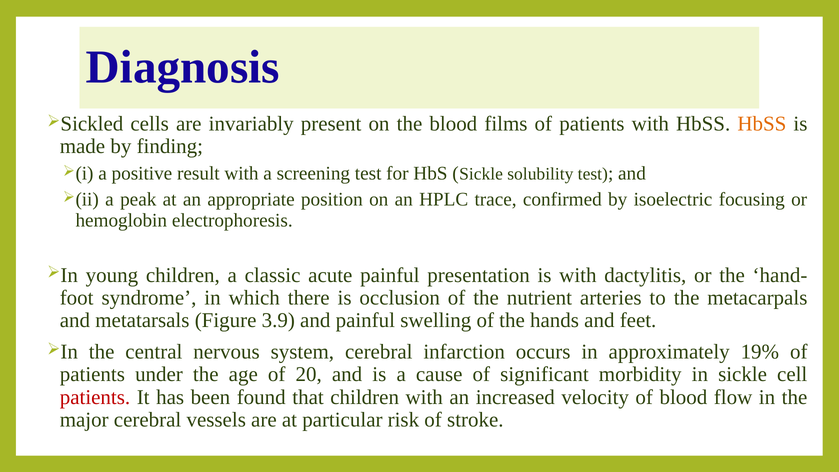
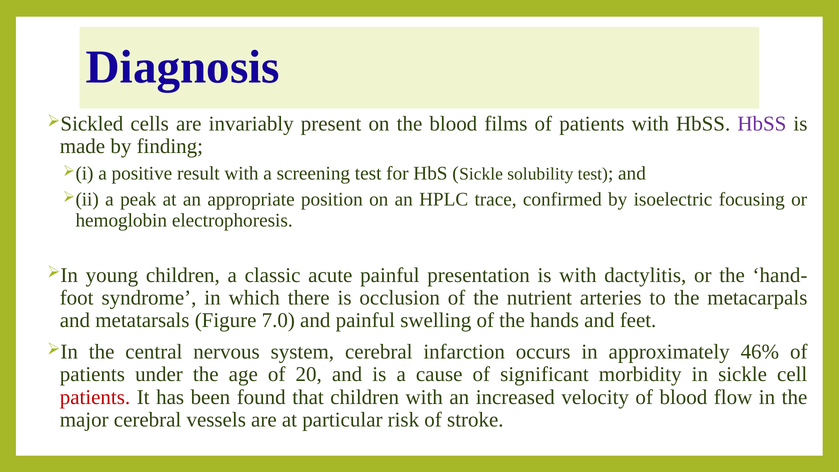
HbSS colour: orange -> purple (762, 124)
3.9: 3.9 -> 7.0 (278, 320)
19%: 19% -> 46% (760, 352)
